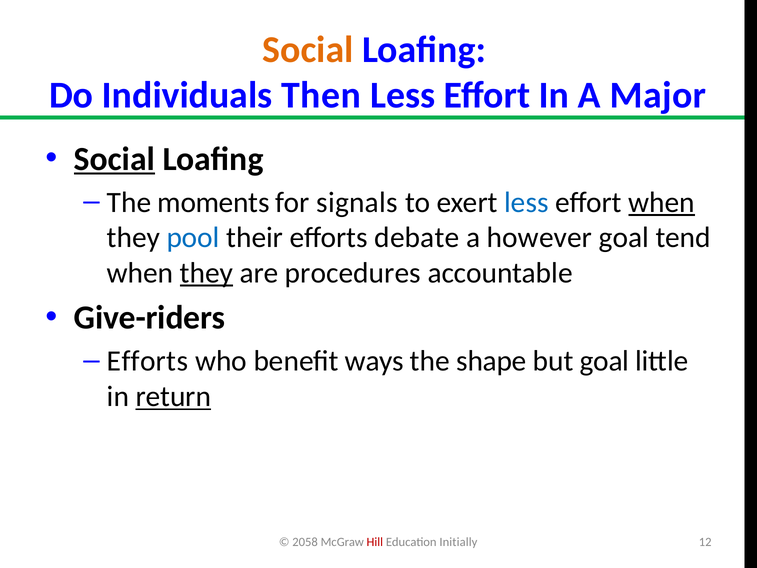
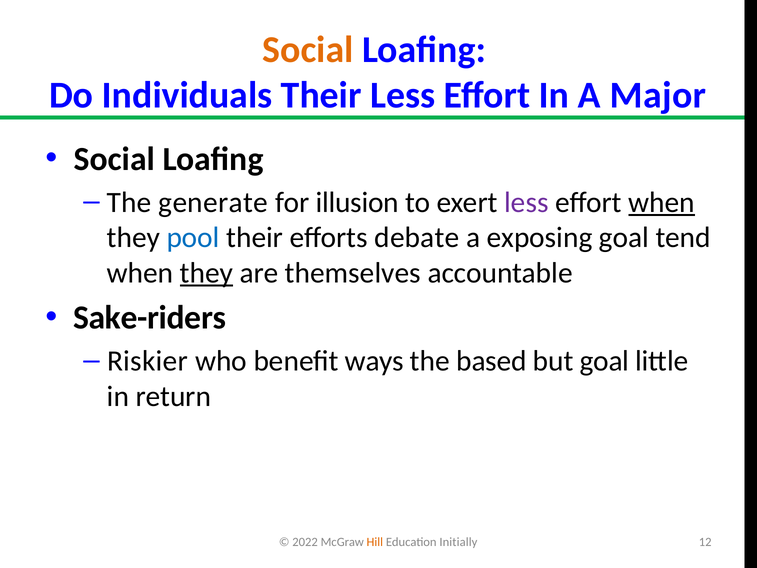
Individuals Then: Then -> Their (321, 95)
Social underline: present -> none (114, 159)
moments: moments -> generate (213, 202)
signals: signals -> illusion (357, 202)
less colour: blue -> purple (526, 202)
however: however -> exposing (540, 238)
procedures: procedures -> themselves (353, 273)
Give-riders: Give-riders -> Sake-riders (150, 318)
Efforts: Efforts -> Riskier (148, 361)
shape: shape -> based (491, 361)
return underline: present -> none (173, 396)
2058: 2058 -> 2022 (305, 542)
Hill colour: red -> orange (375, 542)
